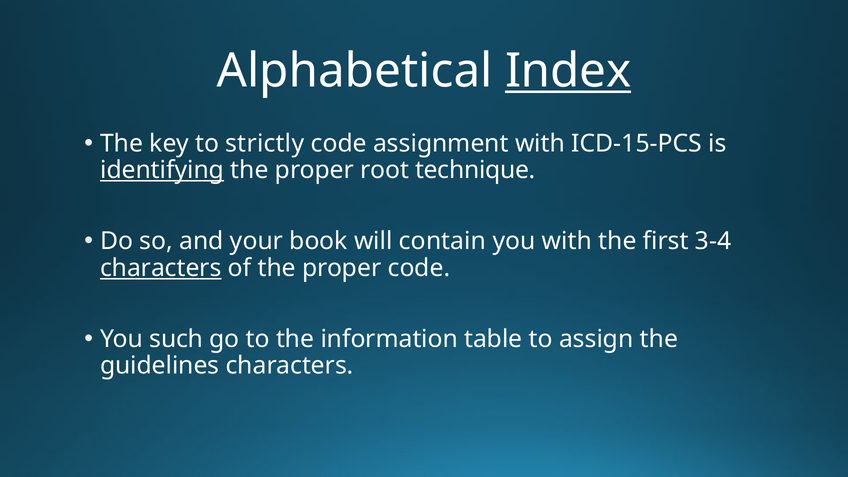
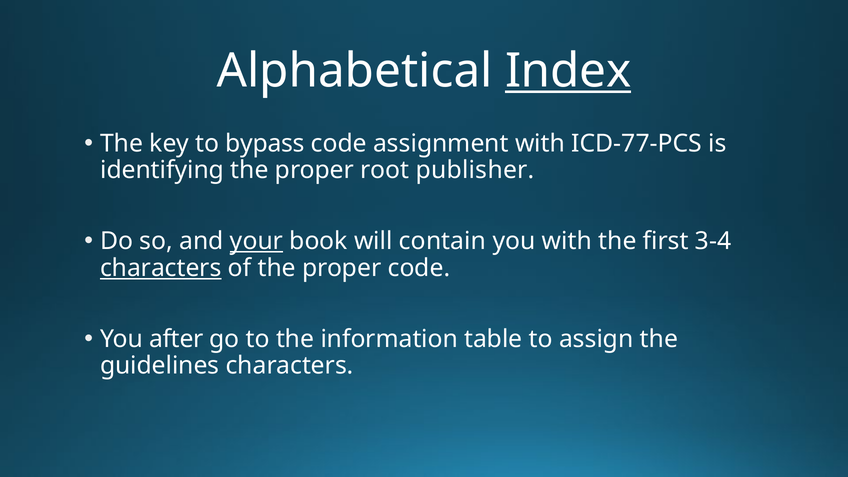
strictly: strictly -> bypass (265, 143)
ICD-15-PCS: ICD-15-PCS -> ICD-77-PCS (637, 143)
identifying underline: present -> none (162, 170)
technique: technique -> publisher (475, 170)
your underline: none -> present (256, 241)
such: such -> after (176, 339)
